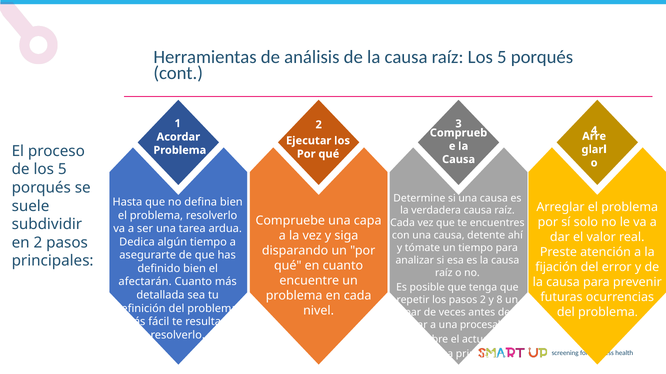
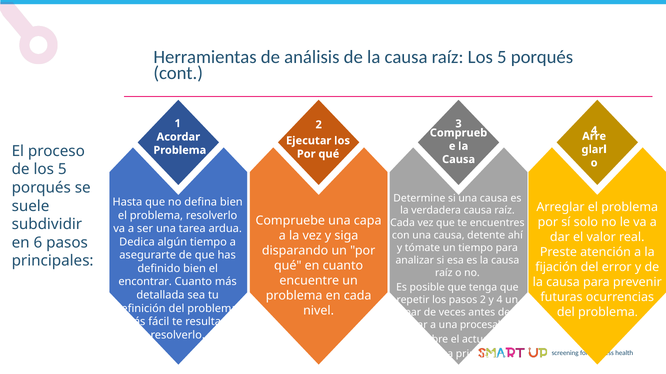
en 2: 2 -> 6 (38, 243)
afectarán: afectarán -> encontrar (145, 282)
y 8: 8 -> 4 (500, 300)
